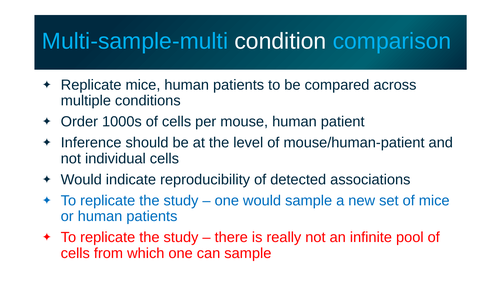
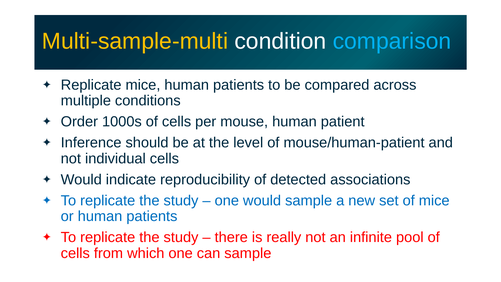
Multi-sample-multi colour: light blue -> yellow (135, 41)
